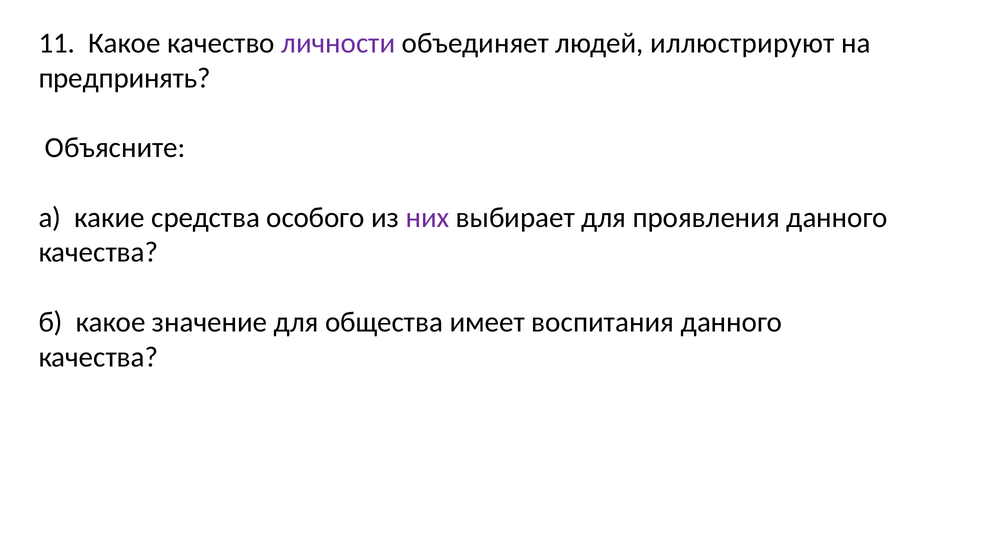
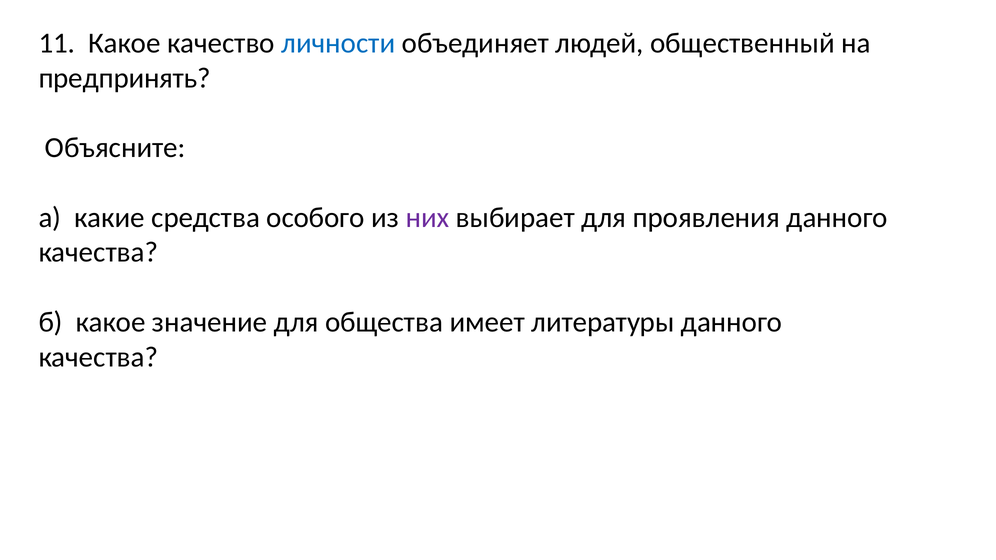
личности colour: purple -> blue (338, 43)
иллюстрируют: иллюстрируют -> общественный (742, 43)
воспитания: воспитания -> литературы (603, 322)
